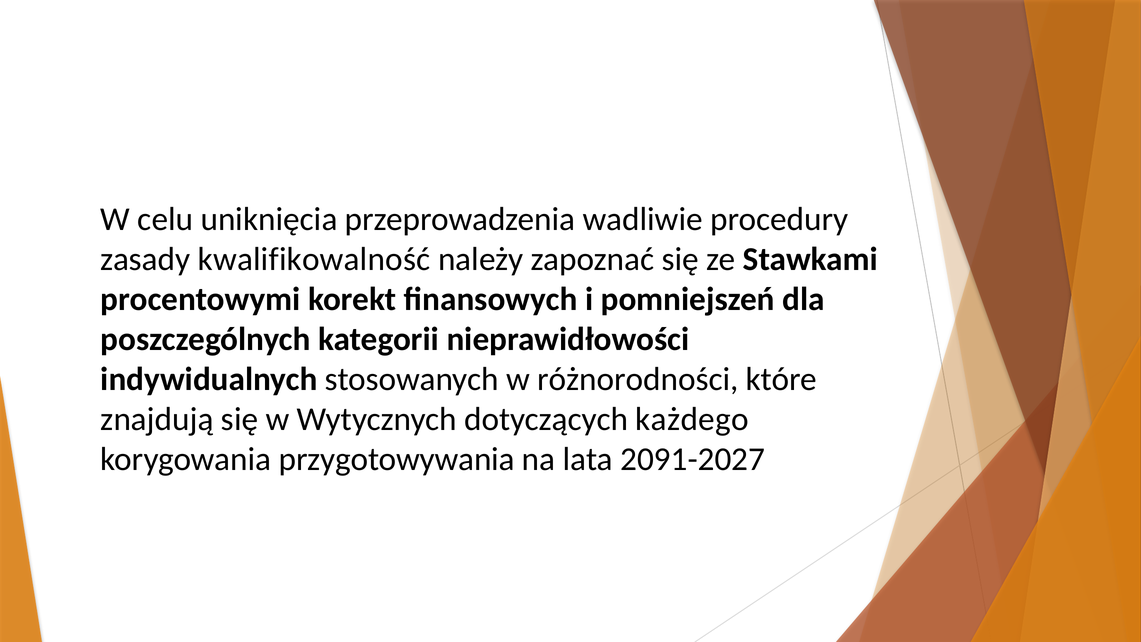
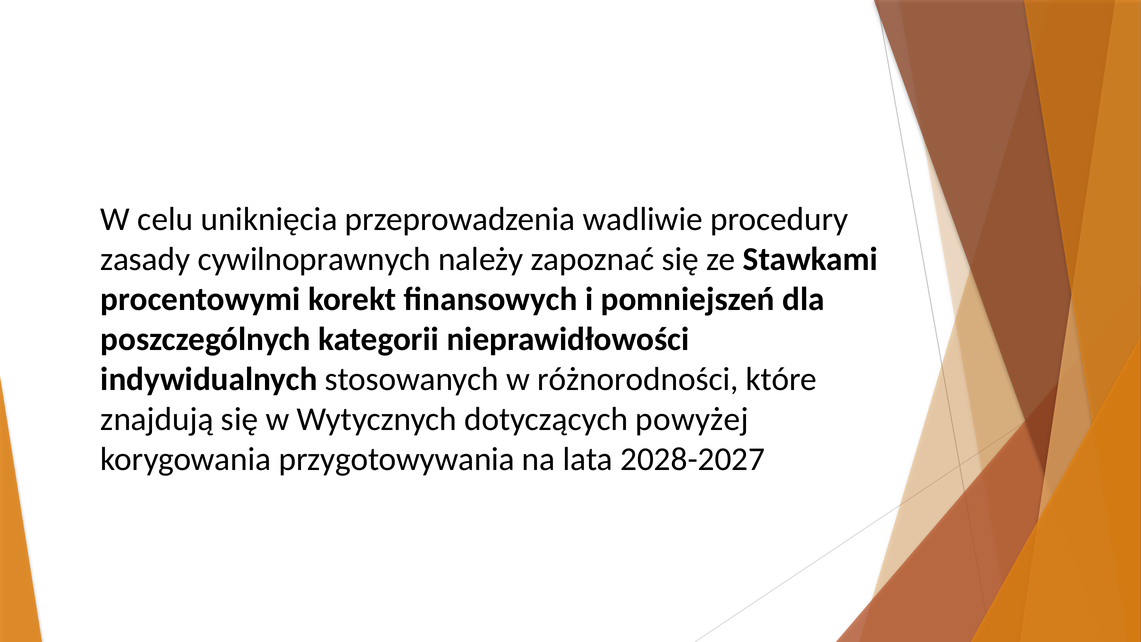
kwalifikowalność: kwalifikowalność -> cywilnoprawnych (314, 259)
każdego: każdego -> powyżej (692, 419)
2091-2027: 2091-2027 -> 2028-2027 (693, 459)
